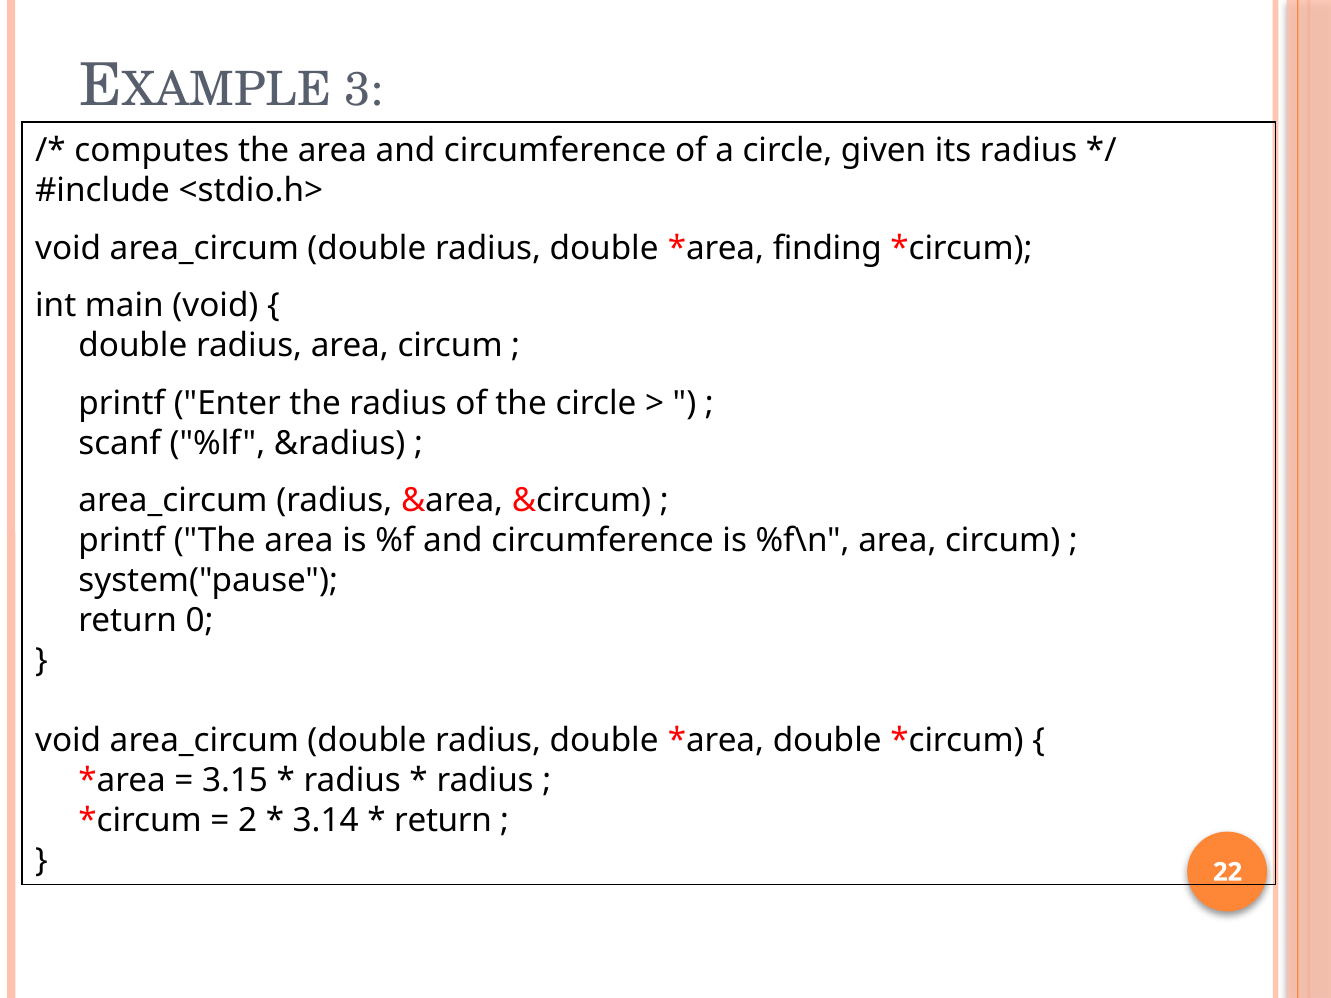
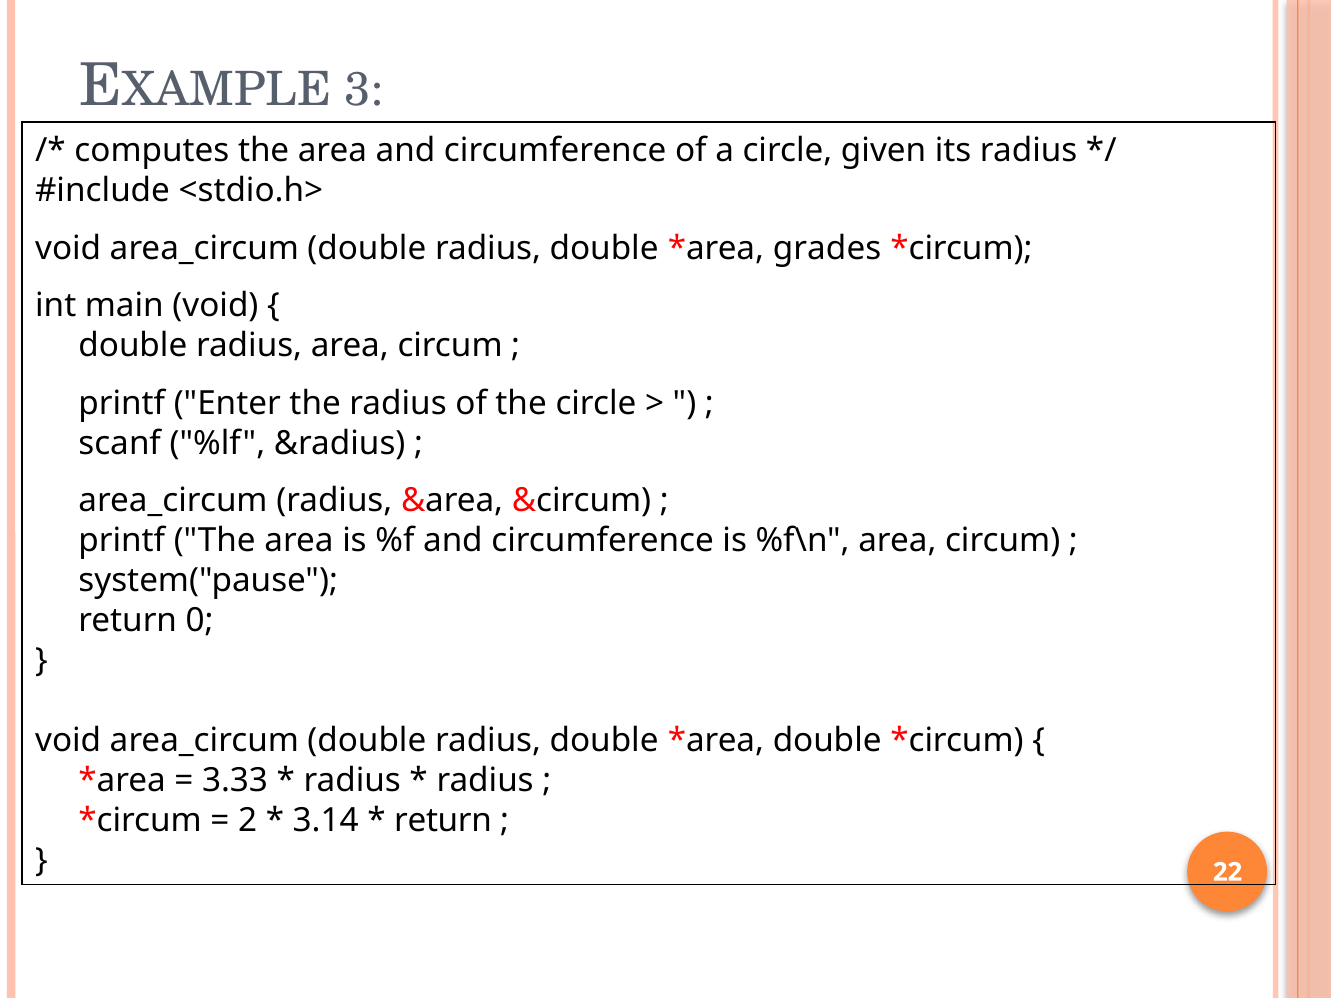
finding: finding -> grades (827, 248)
3.15: 3.15 -> 3.33 (235, 781)
